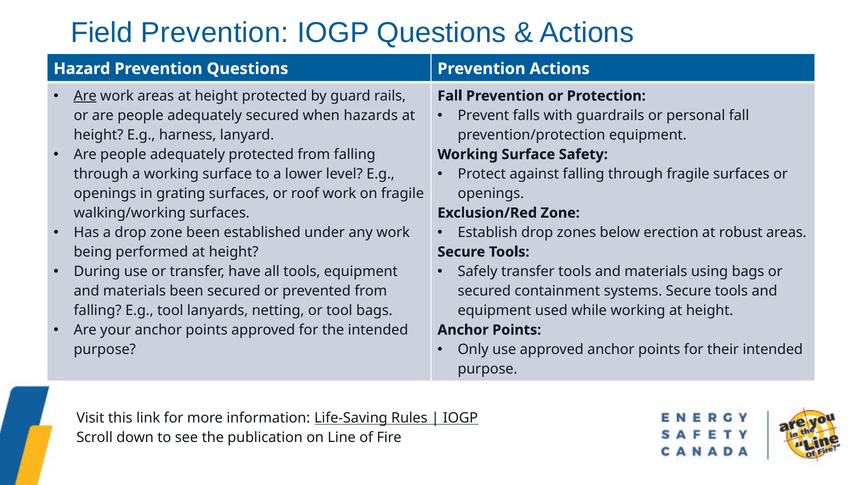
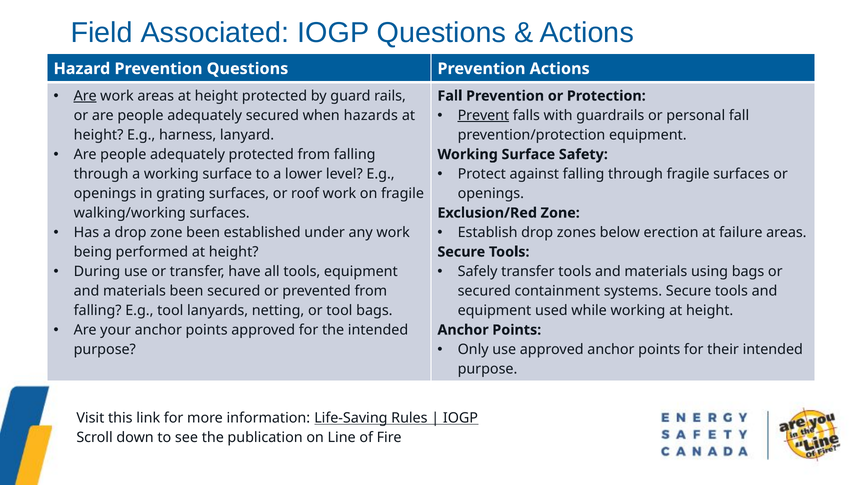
Field Prevention: Prevention -> Associated (215, 33)
Prevent underline: none -> present (483, 115)
robust: robust -> failure (741, 232)
